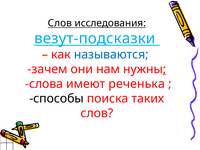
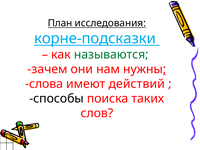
Слов: Слов -> План (60, 23)
везут-подсказки: везут-подсказки -> корне-подсказки (95, 38)
называются colour: blue -> green (111, 55)
реченька: реченька -> действий (137, 84)
